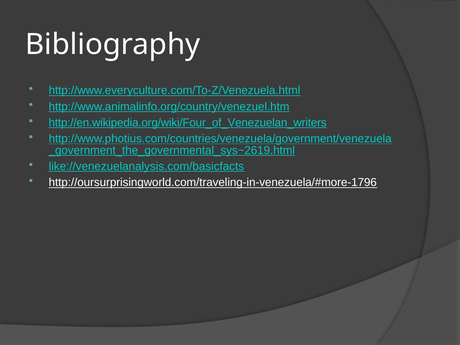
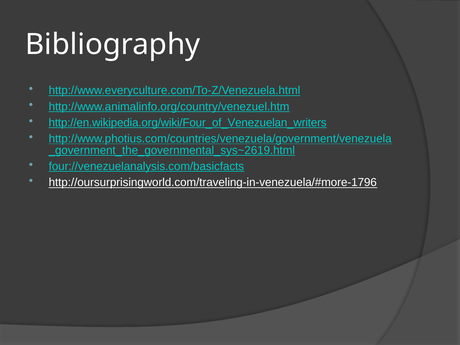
like://venezuelanalysis.com/basicfacts: like://venezuelanalysis.com/basicfacts -> four://venezuelanalysis.com/basicfacts (146, 166)
